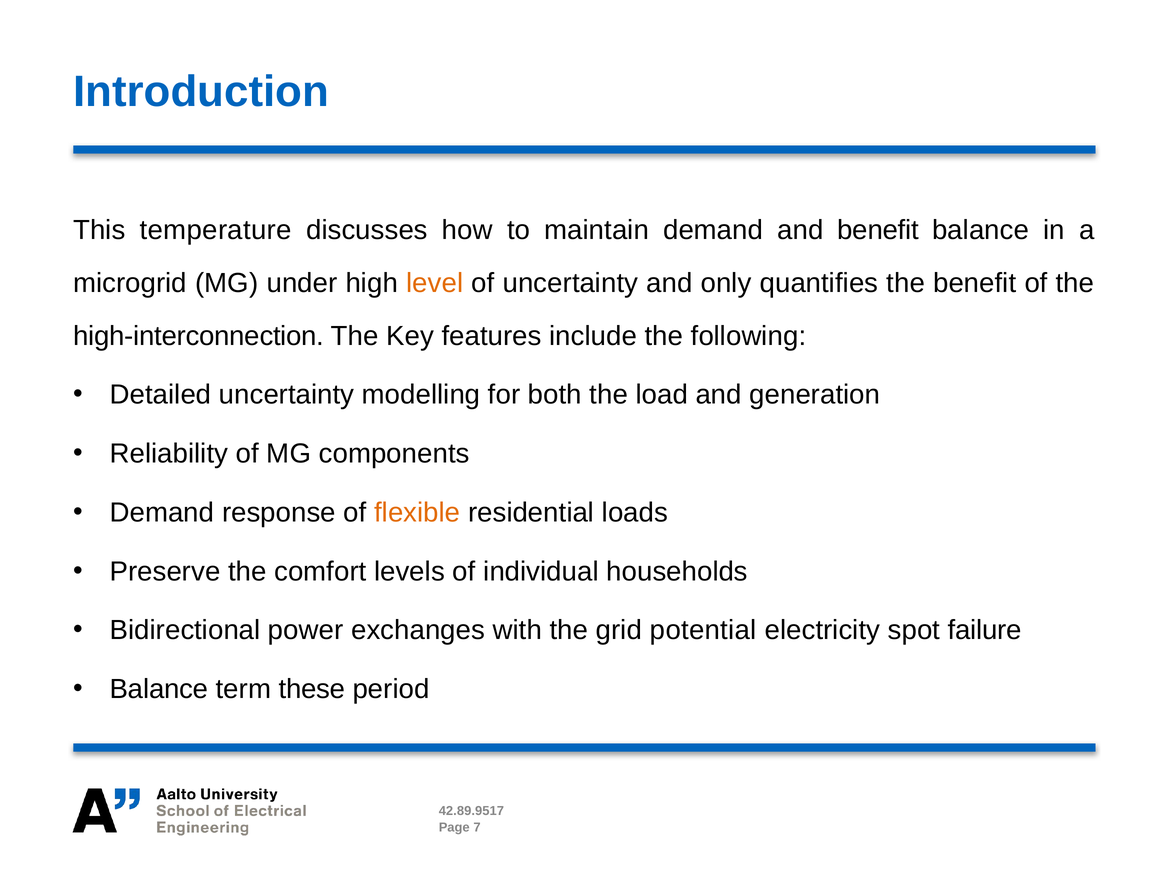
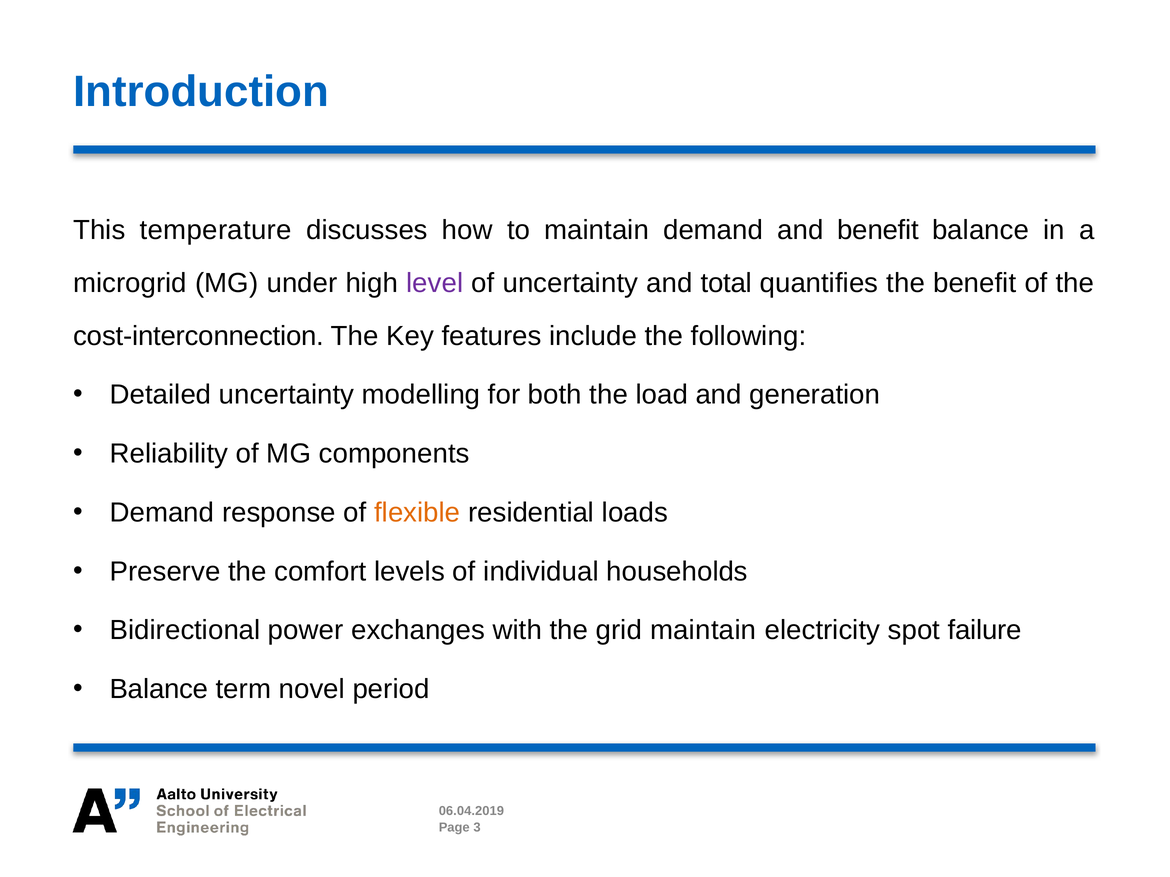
level colour: orange -> purple (435, 283)
only: only -> total (726, 283)
high-interconnection: high-interconnection -> cost-interconnection (199, 336)
grid potential: potential -> maintain (703, 631)
these: these -> novel (312, 690)
42.89.9517: 42.89.9517 -> 06.04.2019 (471, 811)
7: 7 -> 3 (477, 828)
